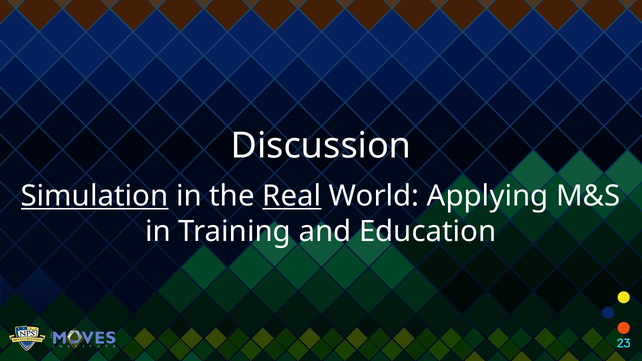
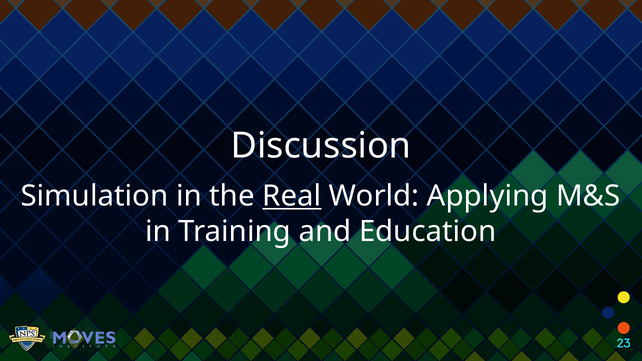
Simulation underline: present -> none (95, 196)
